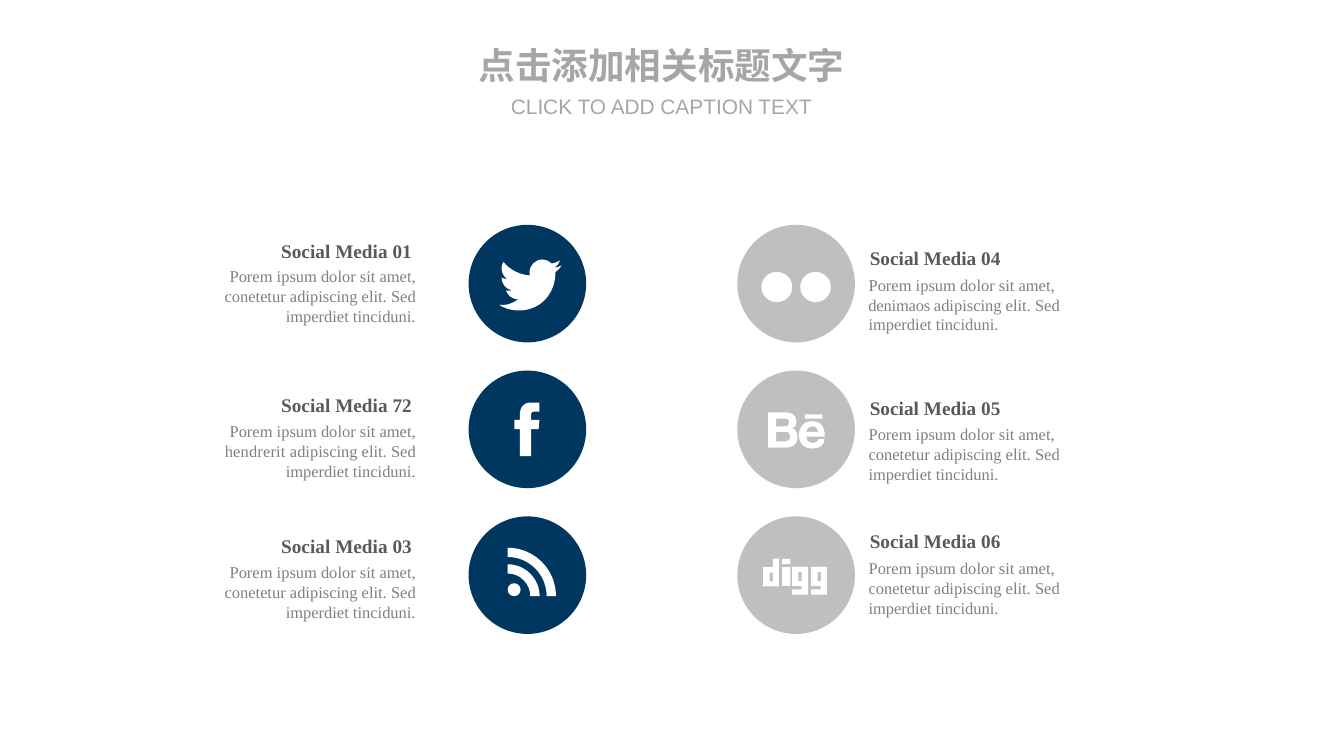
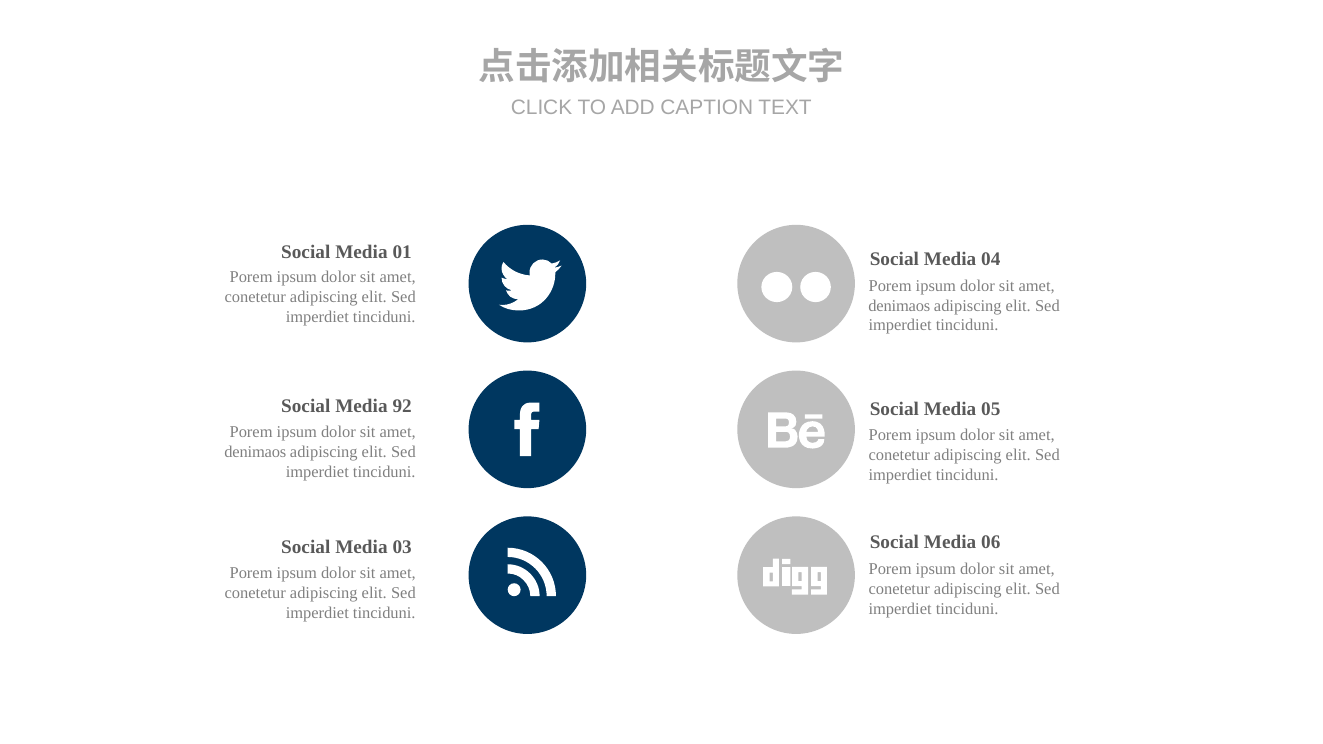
72: 72 -> 92 (402, 406)
hendrerit: hendrerit -> denimaos (255, 452)
